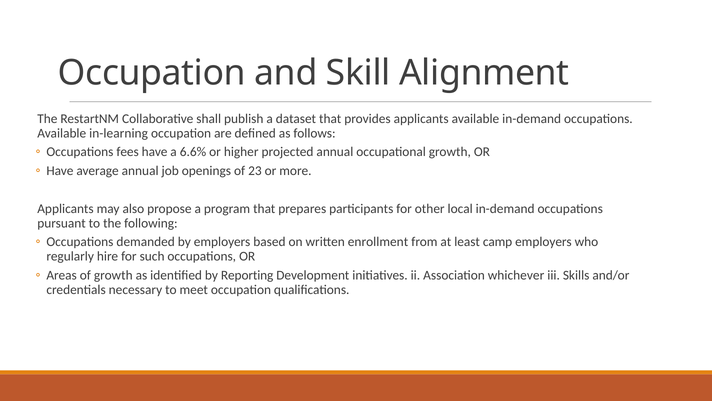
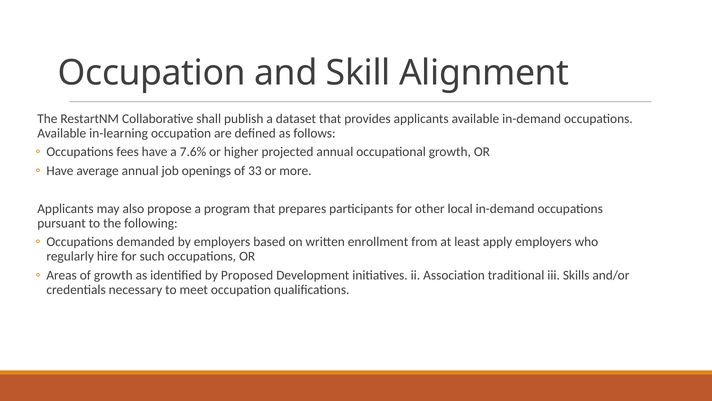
6.6%: 6.6% -> 7.6% (193, 152)
23: 23 -> 33 (255, 171)
camp: camp -> apply (498, 242)
Reporting: Reporting -> Proposed (247, 275)
whichever: whichever -> traditional (516, 275)
